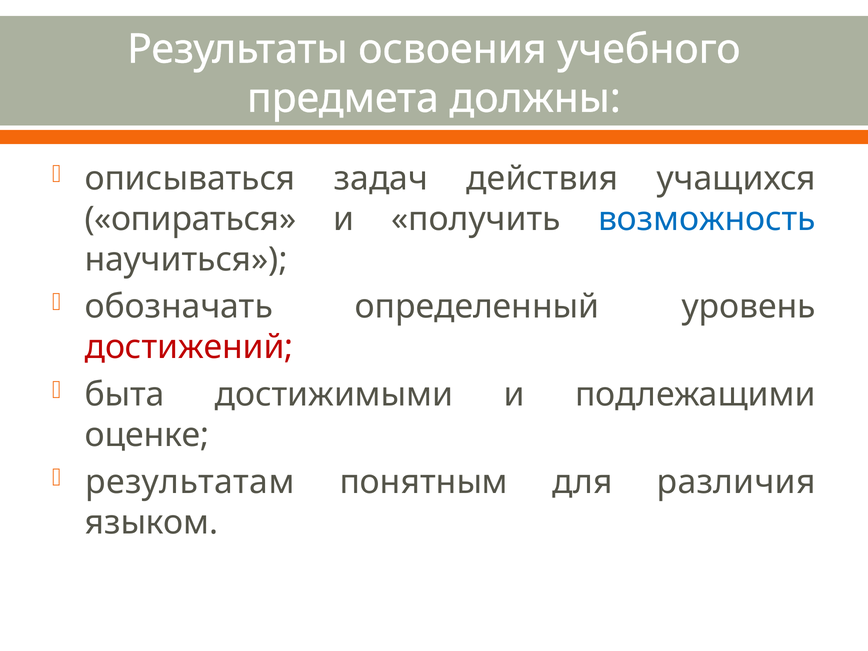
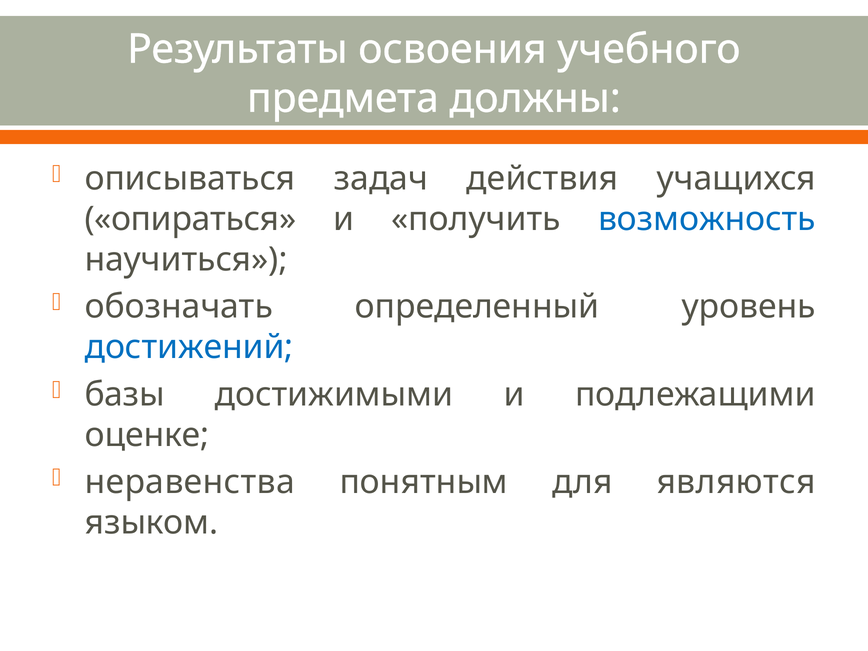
достижений colour: red -> blue (189, 347)
быта: быта -> базы (125, 394)
результатам: результатам -> неравенства (190, 482)
различия: различия -> являются (736, 482)
